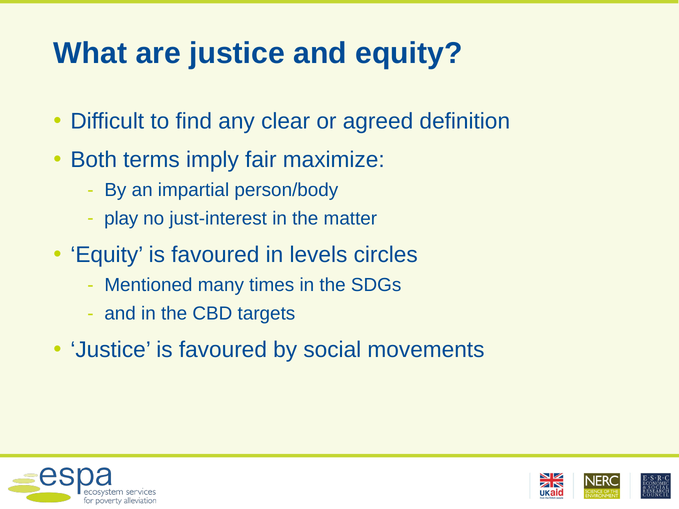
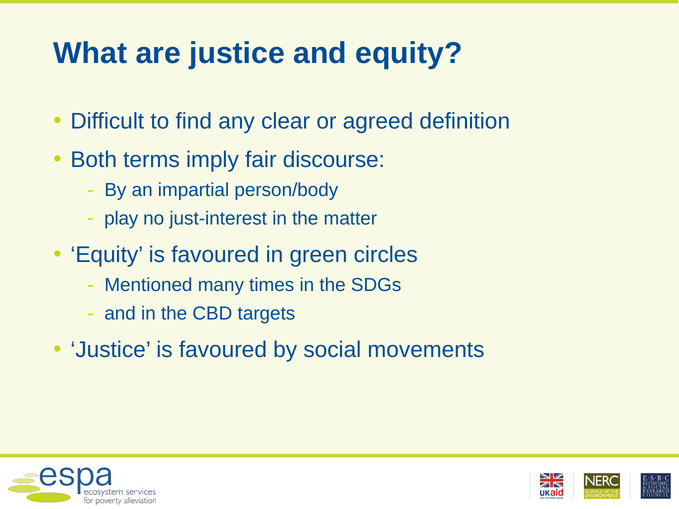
maximize: maximize -> discourse (334, 160)
levels: levels -> green (318, 255)
